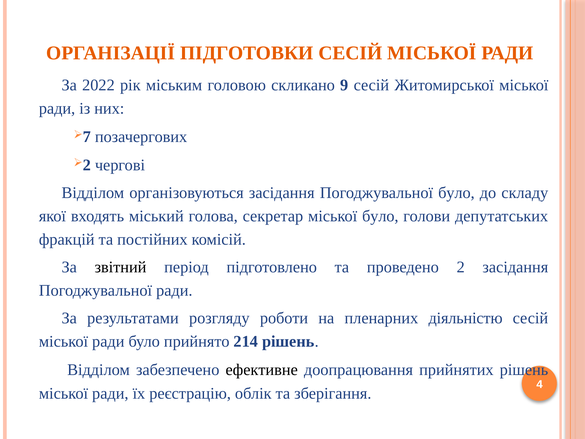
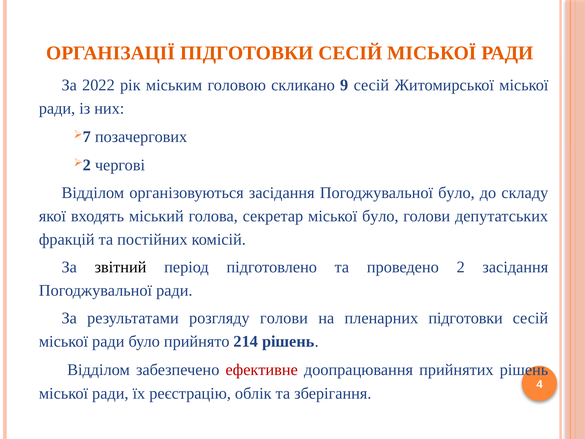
розгляду роботи: роботи -> голови (284, 318)
пленарних діяльністю: діяльністю -> підготовки (466, 318)
ефективне colour: black -> red (262, 370)
